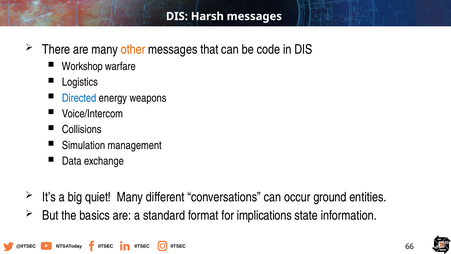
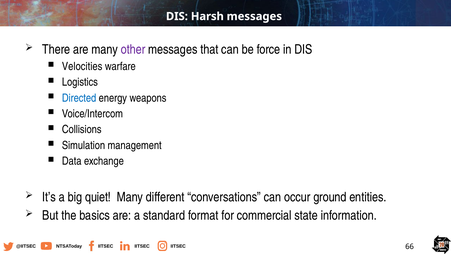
other colour: orange -> purple (133, 49)
code: code -> force (268, 49)
Workshop: Workshop -> Velocities (82, 66)
implications: implications -> commercial (264, 215)
